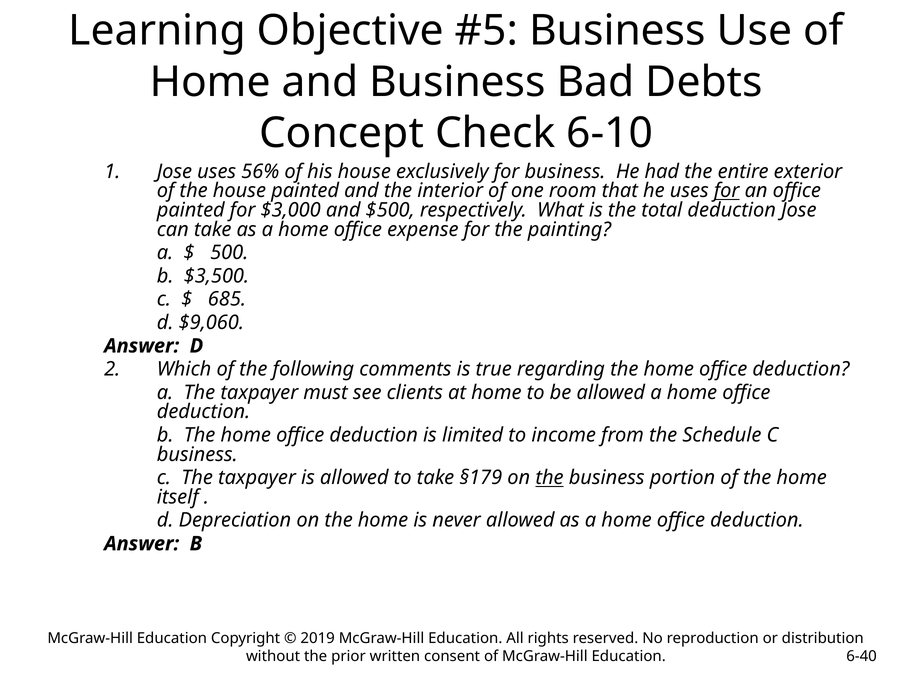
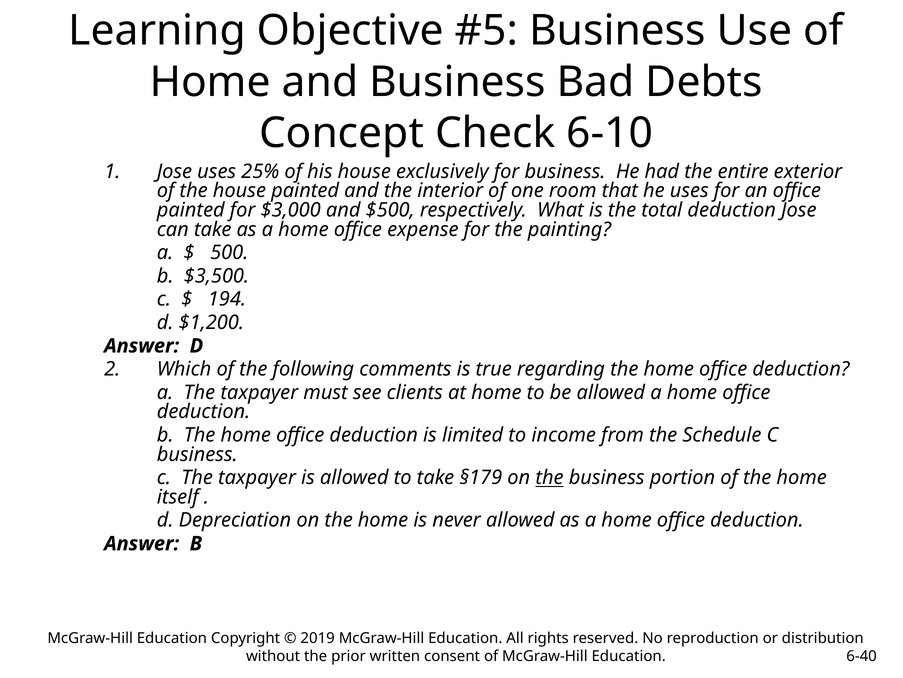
56%: 56% -> 25% (260, 171)
for underline: present -> none (727, 191)
685: 685 -> 194 (227, 299)
$9,060: $9,060 -> $1,200 (211, 322)
